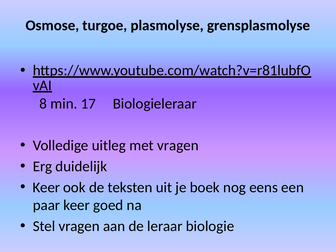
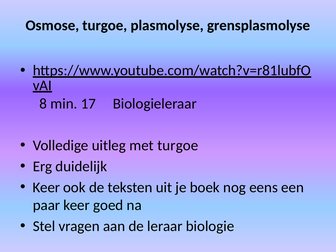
met vragen: vragen -> turgoe (178, 146)
